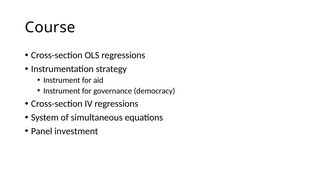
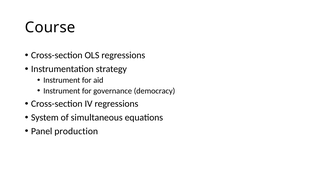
investment: investment -> production (76, 131)
